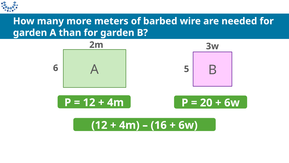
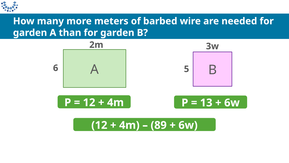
20: 20 -> 13 (206, 103)
16: 16 -> 89 (159, 125)
